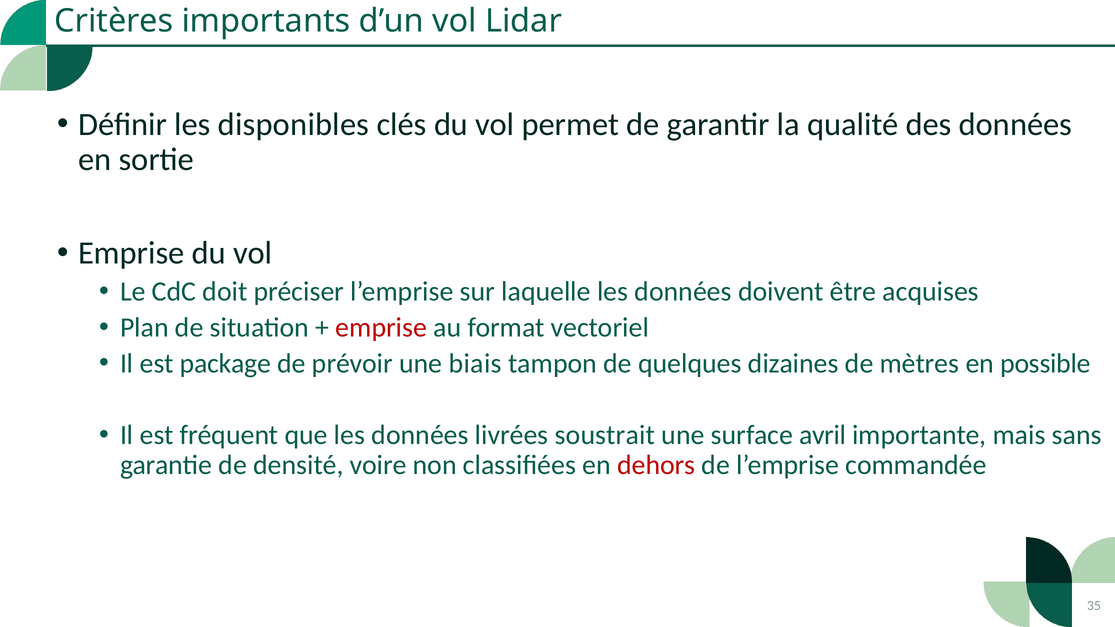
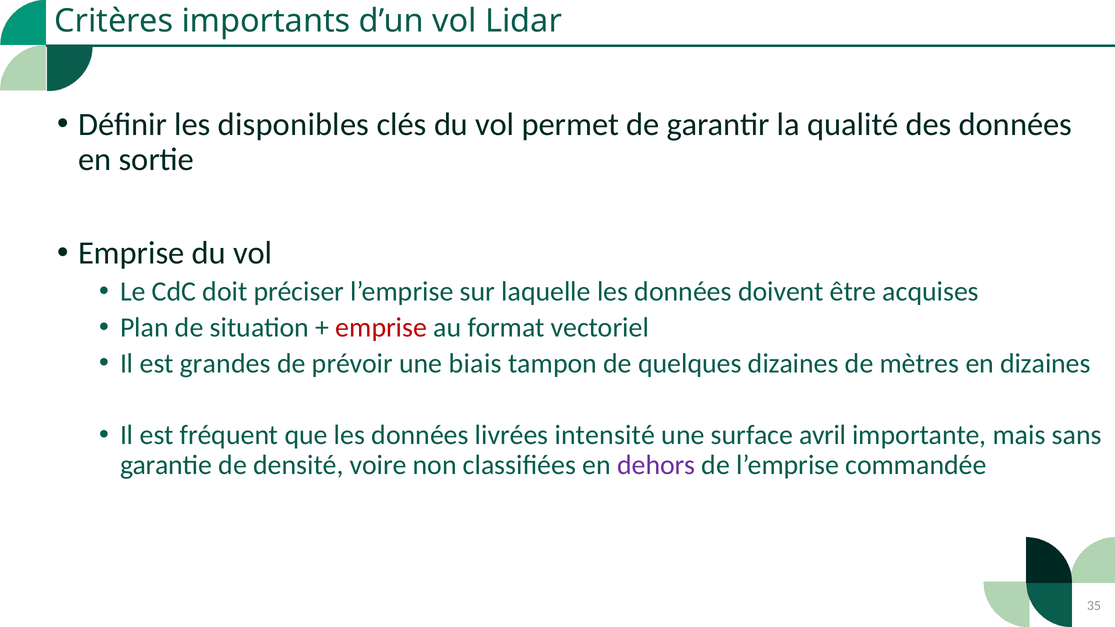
package: package -> grandes (225, 363)
en possible: possible -> dizaines (1045, 363)
soustrait: soustrait -> intensité (605, 435)
dehors colour: red -> purple (656, 465)
